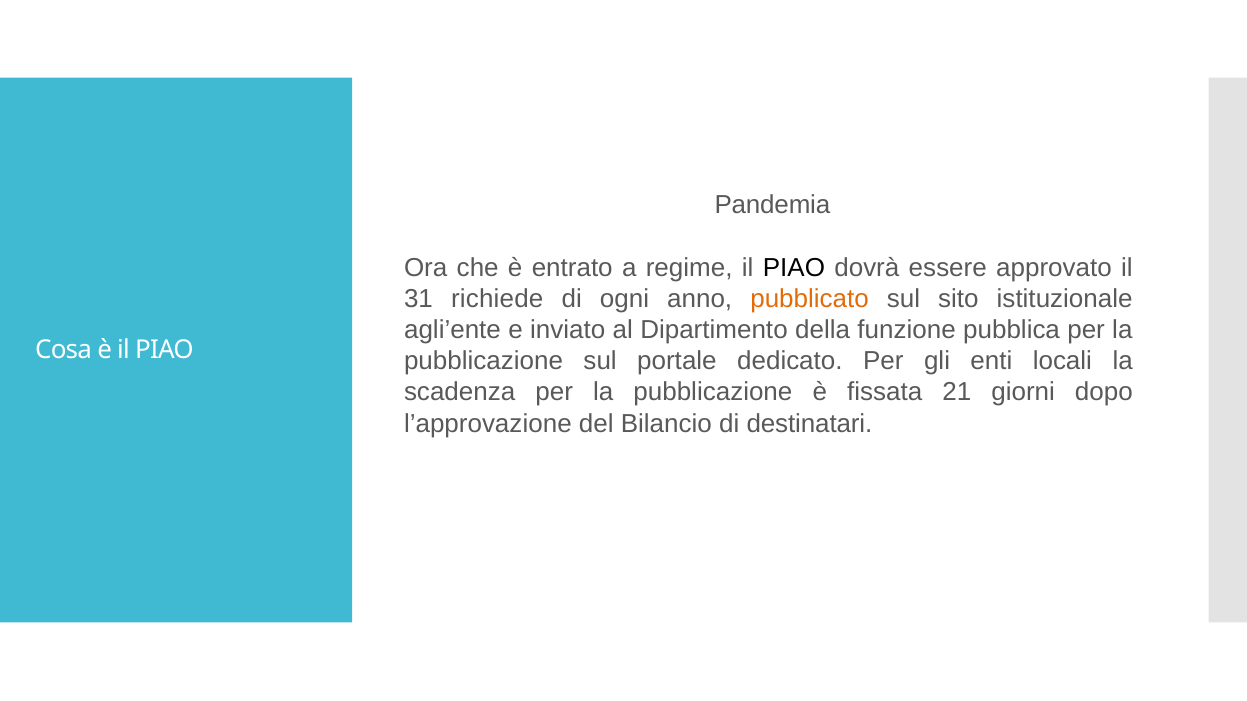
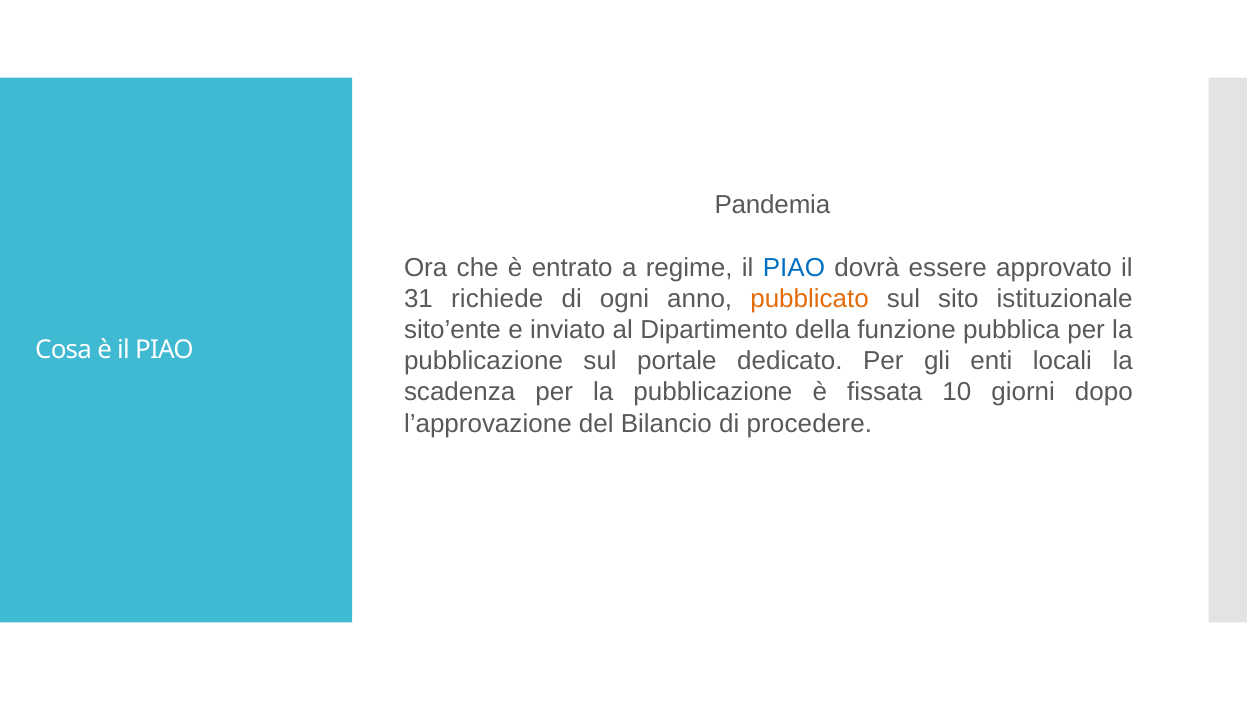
PIAO colour: black -> blue (794, 268)
agli’ente: agli’ente -> sito’ente (452, 330)
21: 21 -> 10 (957, 393)
destinatari: destinatari -> procedere (809, 424)
